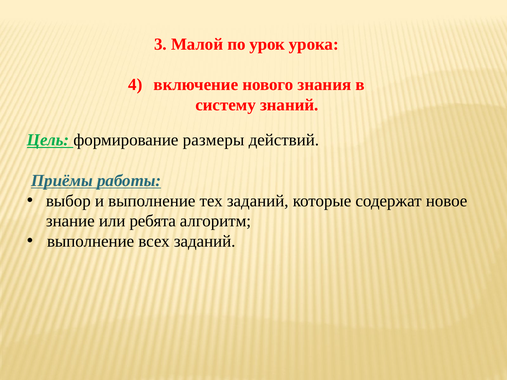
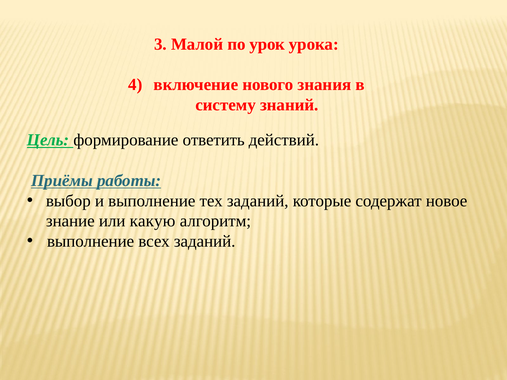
размеры: размеры -> ответить (214, 140)
ребята: ребята -> какую (153, 221)
